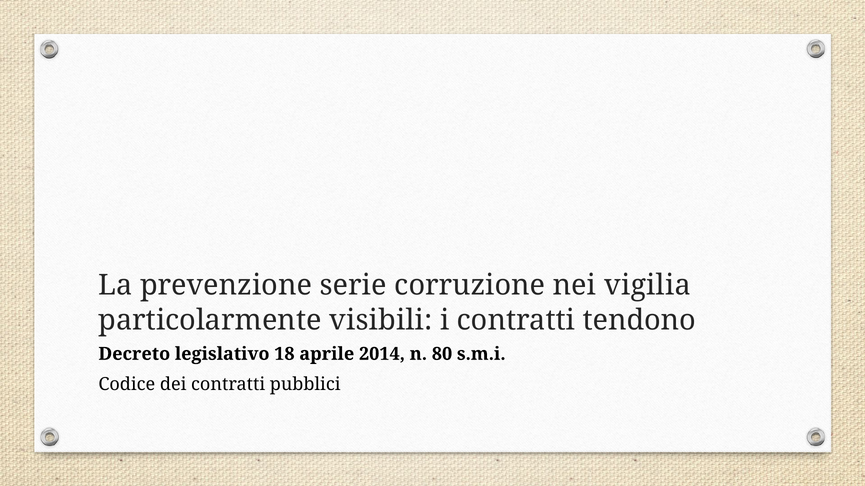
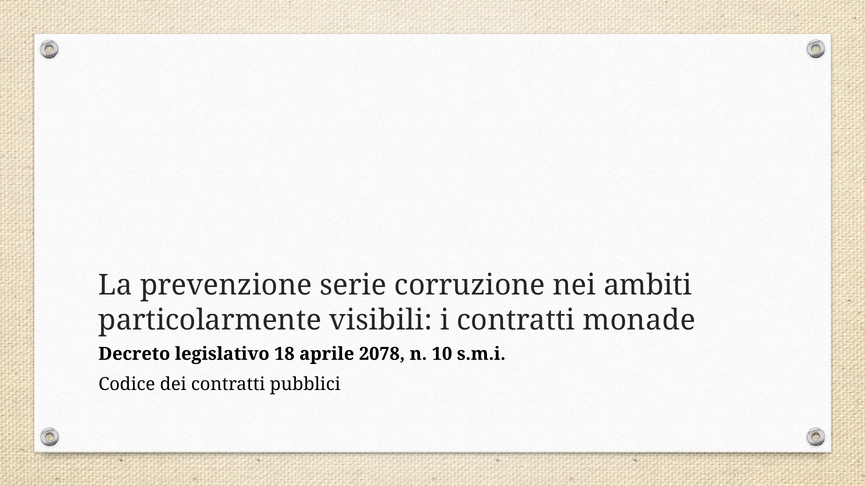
vigilia: vigilia -> ambiti (648, 286)
tendono: tendono -> monade (639, 320)
2014: 2014 -> 2078 (382, 354)
80: 80 -> 10 (442, 354)
